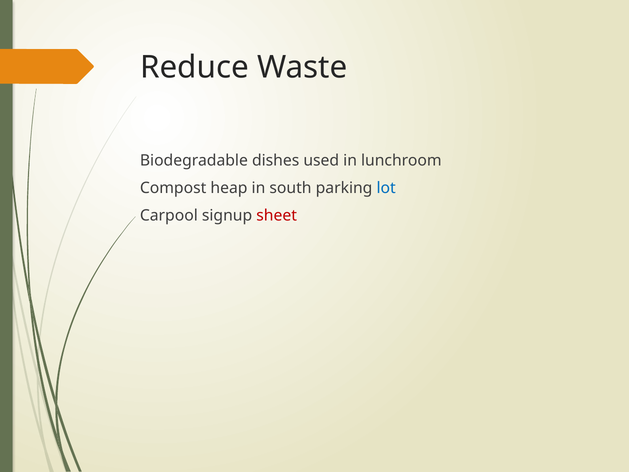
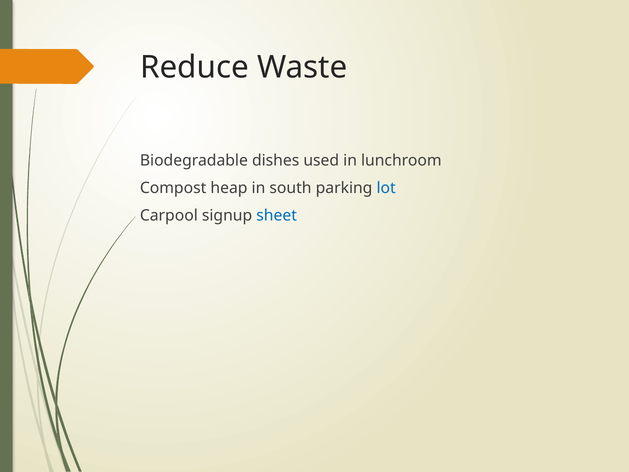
sheet colour: red -> blue (277, 216)
